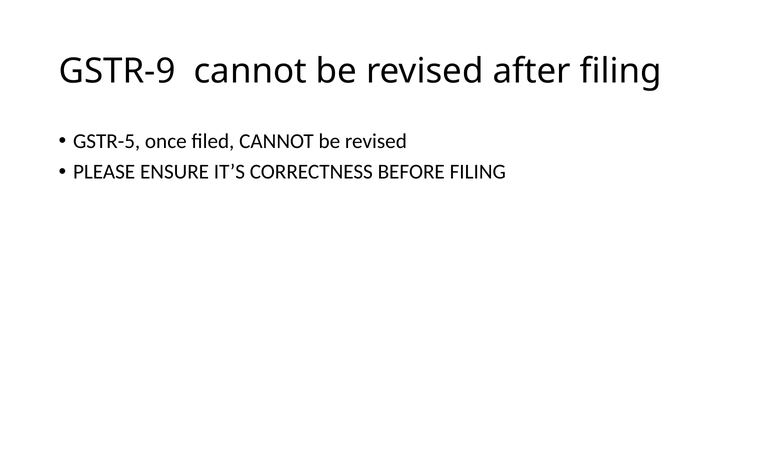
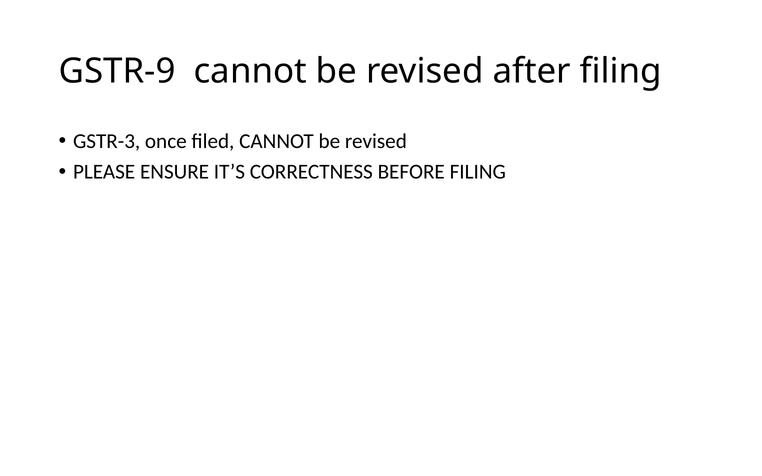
GSTR-5: GSTR-5 -> GSTR-3 (107, 141)
